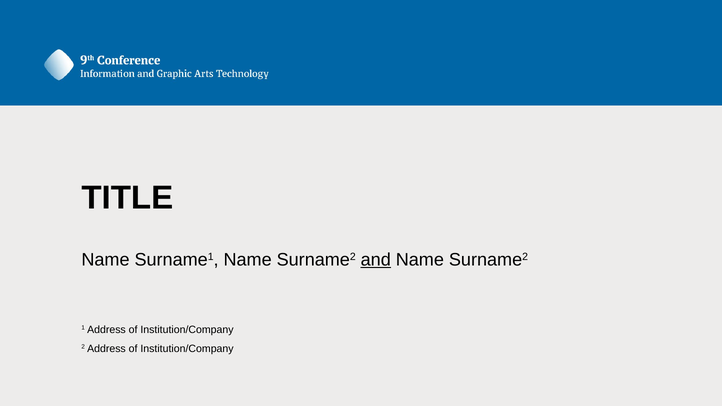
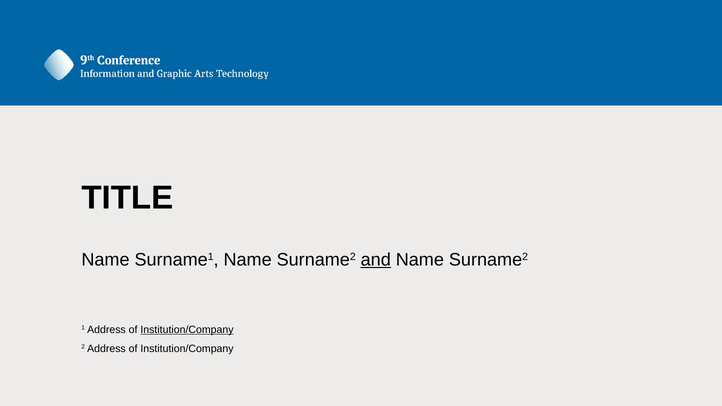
Institution/Company underline: none -> present (187, 330)
